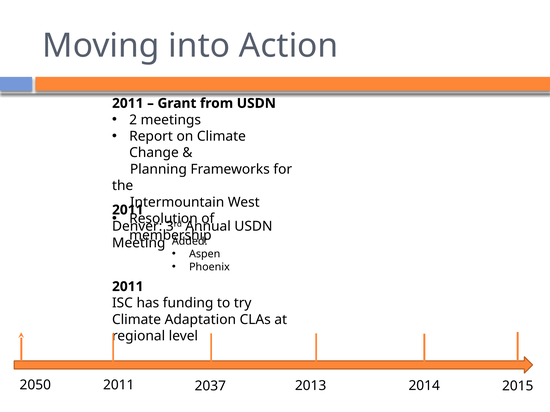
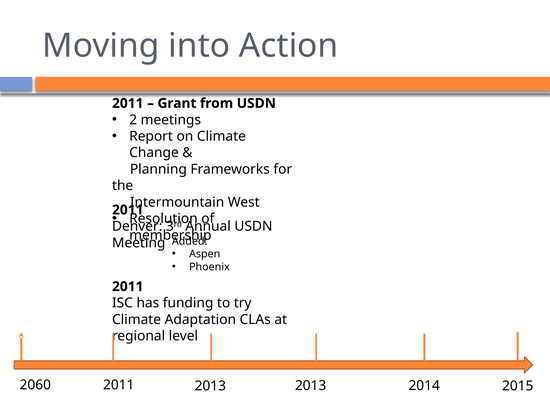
2050: 2050 -> 2060 (35, 385)
2011 2037: 2037 -> 2013 (210, 386)
